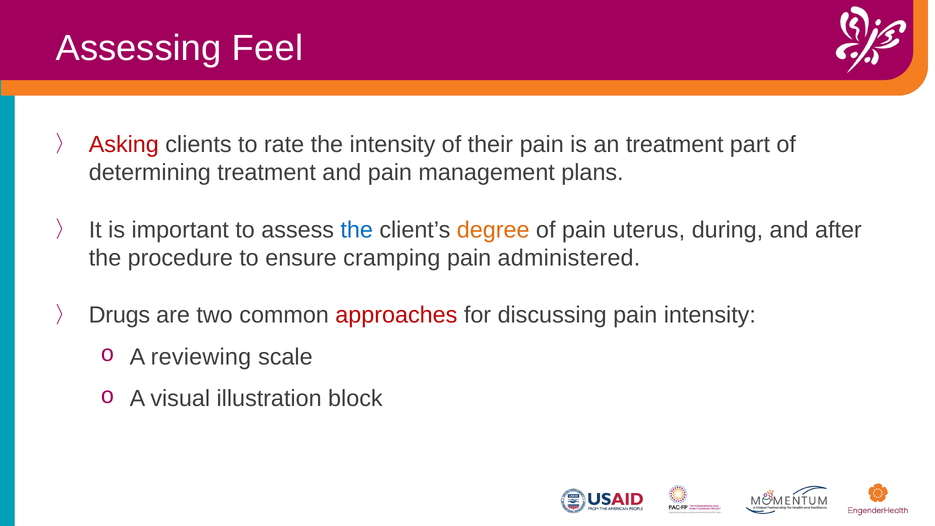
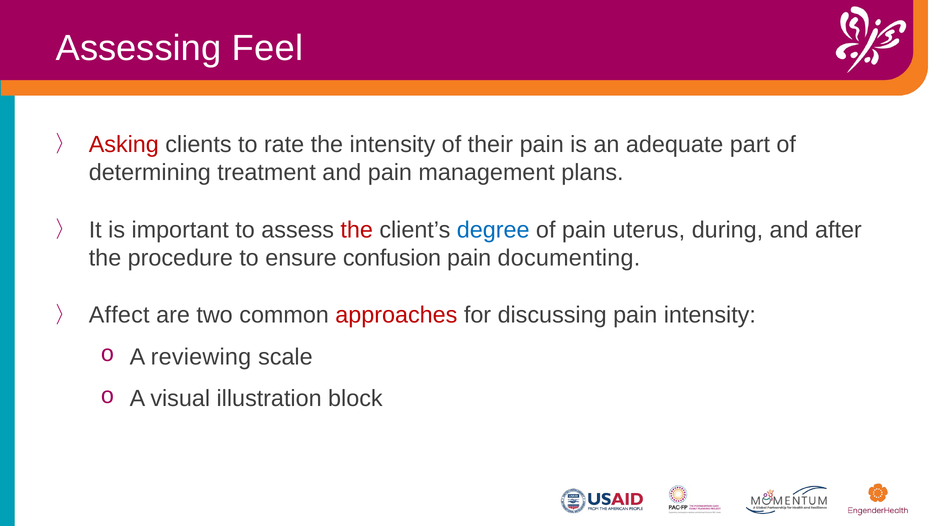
an treatment: treatment -> adequate (675, 145)
the colour: blue -> red (357, 230)
degree colour: orange -> blue (493, 230)
cramping: cramping -> confusion (392, 258)
administered: administered -> documenting (569, 258)
Drugs: Drugs -> Affect (119, 315)
